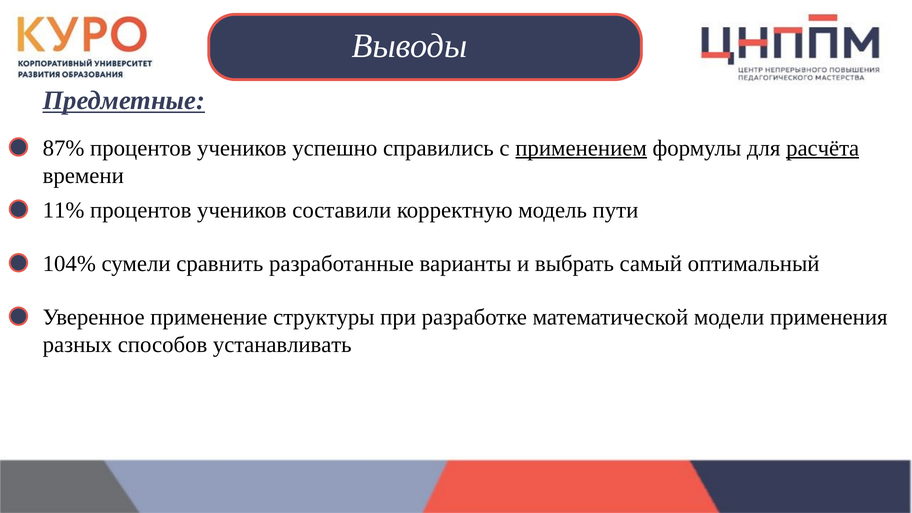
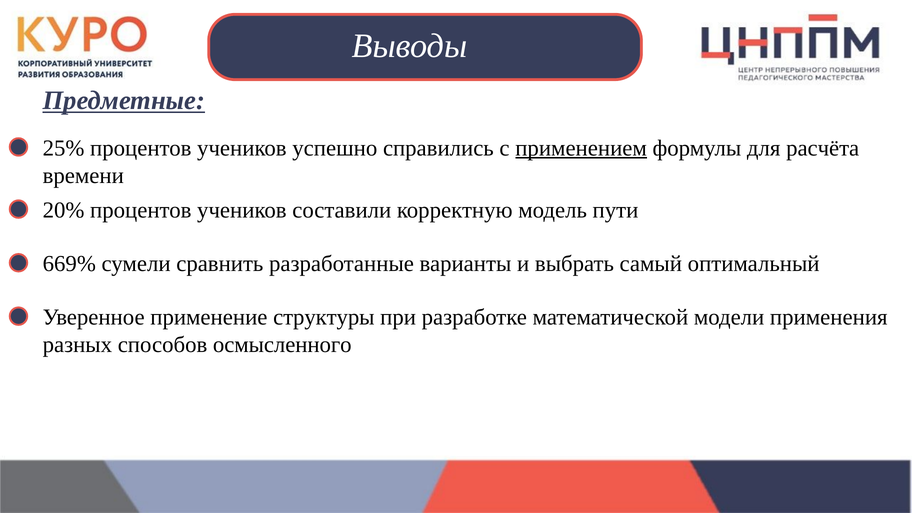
87%: 87% -> 25% (64, 148)
расчёта underline: present -> none (823, 148)
11%: 11% -> 20% (64, 210)
104%: 104% -> 669% (69, 264)
устанавливать: устанавливать -> осмысленного (282, 345)
